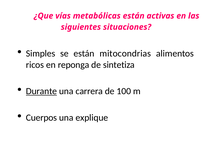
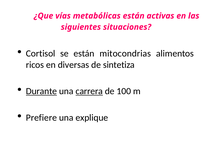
Simples: Simples -> Cortisol (41, 53)
reponga: reponga -> diversas (73, 65)
carrera underline: none -> present (89, 91)
Cuerpos: Cuerpos -> Prefiere (41, 118)
